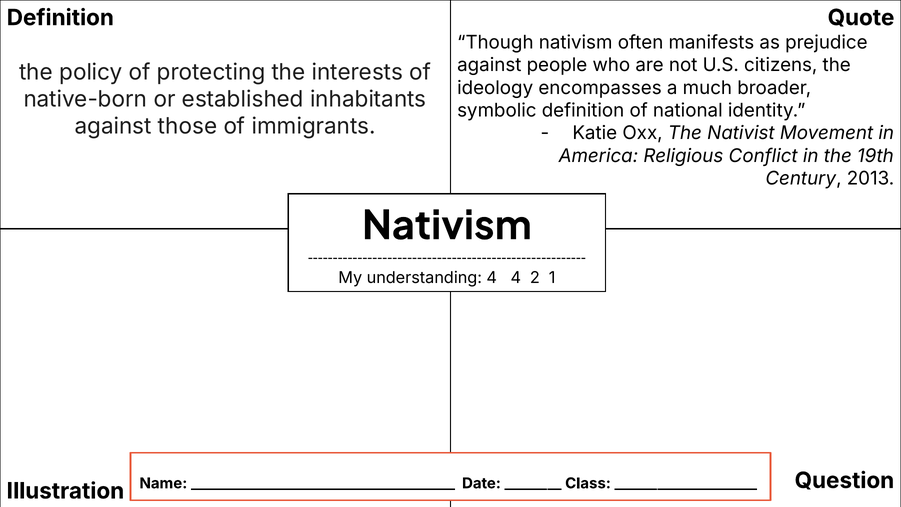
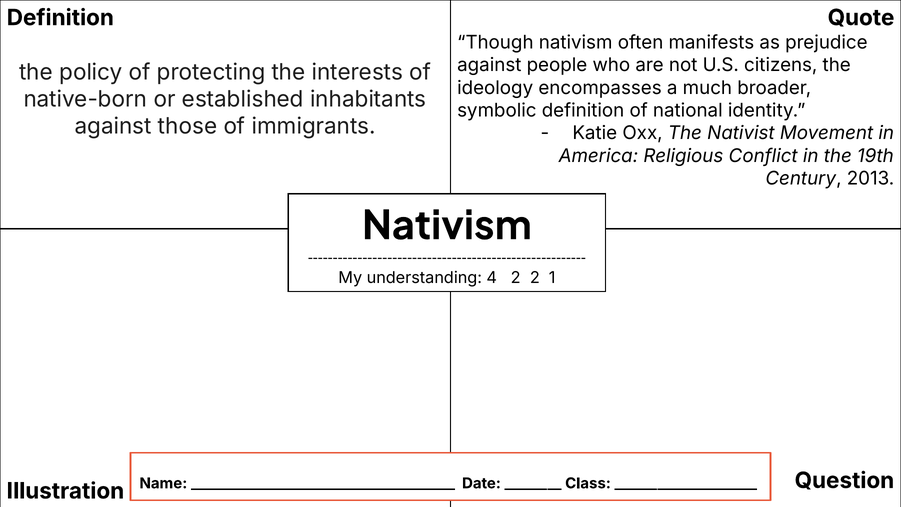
4 4: 4 -> 2 (516, 278)
